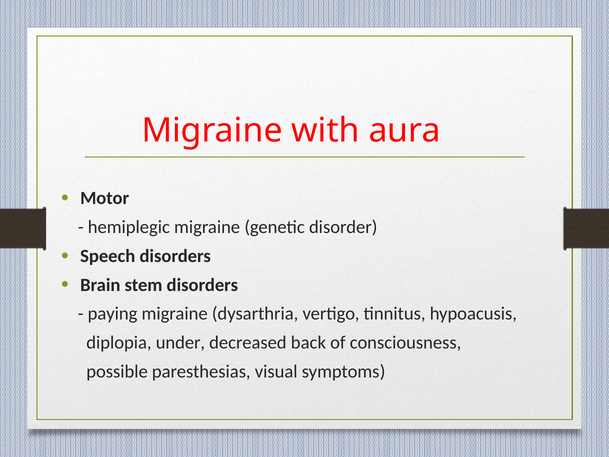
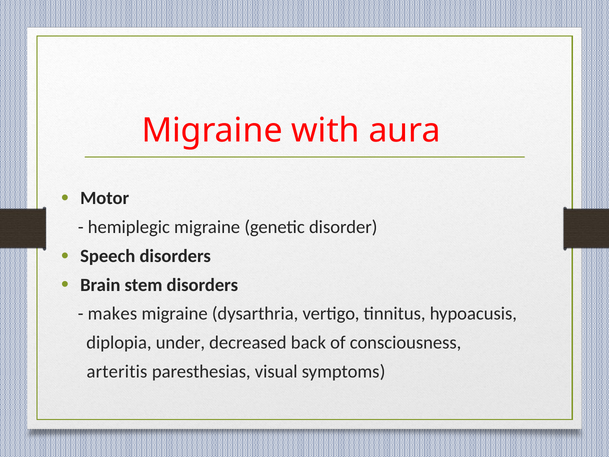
paying: paying -> makes (112, 314)
possible: possible -> arteritis (117, 371)
